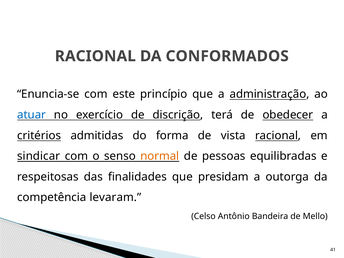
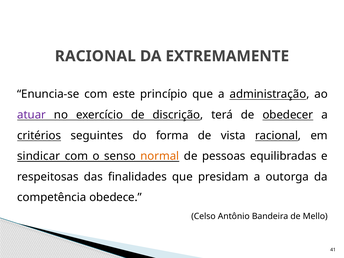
CONFORMADOS: CONFORMADOS -> EXTREMAMENTE (227, 56)
atuar colour: blue -> purple (32, 115)
admitidas: admitidas -> seguintes (97, 135)
levaram: levaram -> obedece (116, 197)
